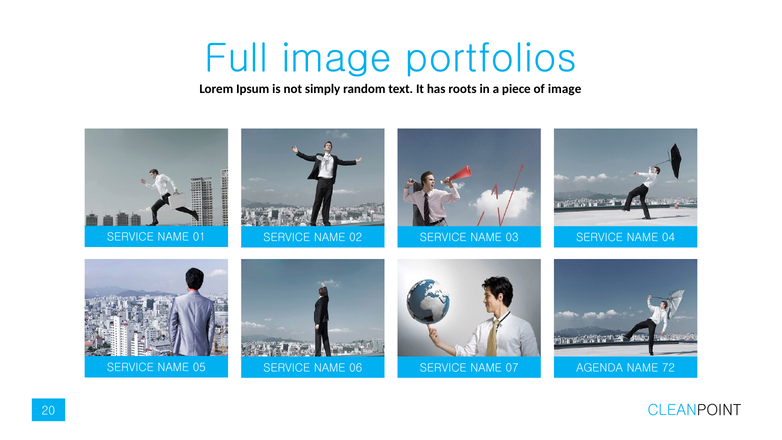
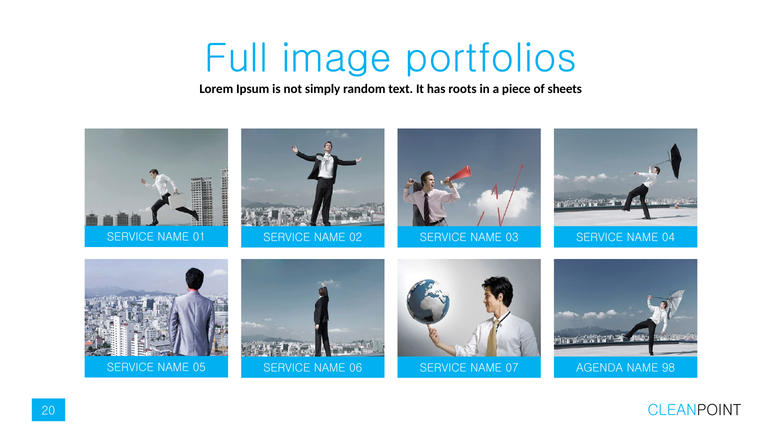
of image: image -> sheets (565, 89)
72: 72 -> 98 (668, 368)
